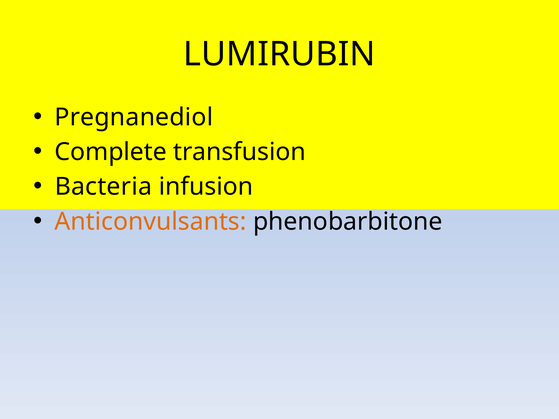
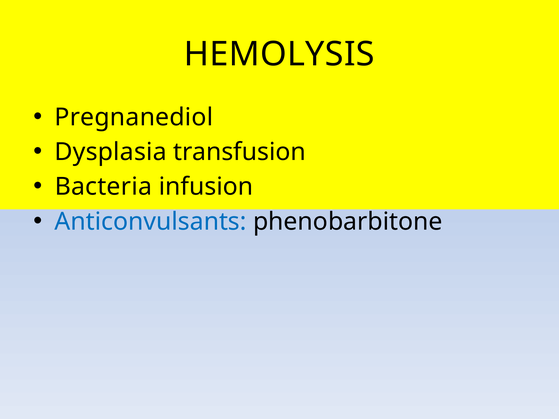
LUMIRUBIN: LUMIRUBIN -> HEMOLYSIS (279, 54)
Complete: Complete -> Dysplasia (111, 152)
Anticonvulsants colour: orange -> blue (151, 222)
